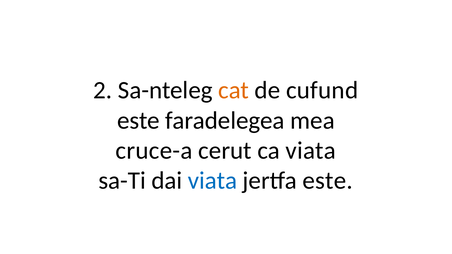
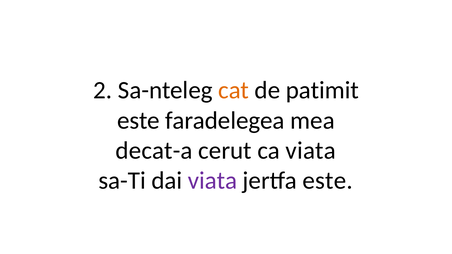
cufund: cufund -> patimit (322, 90)
cruce-a: cruce-a -> decat-a (154, 151)
viata colour: blue -> purple (213, 181)
